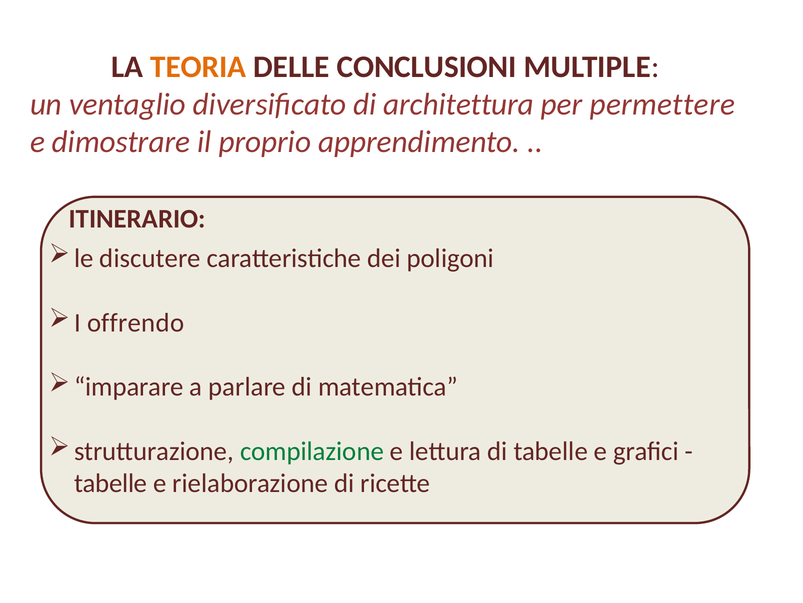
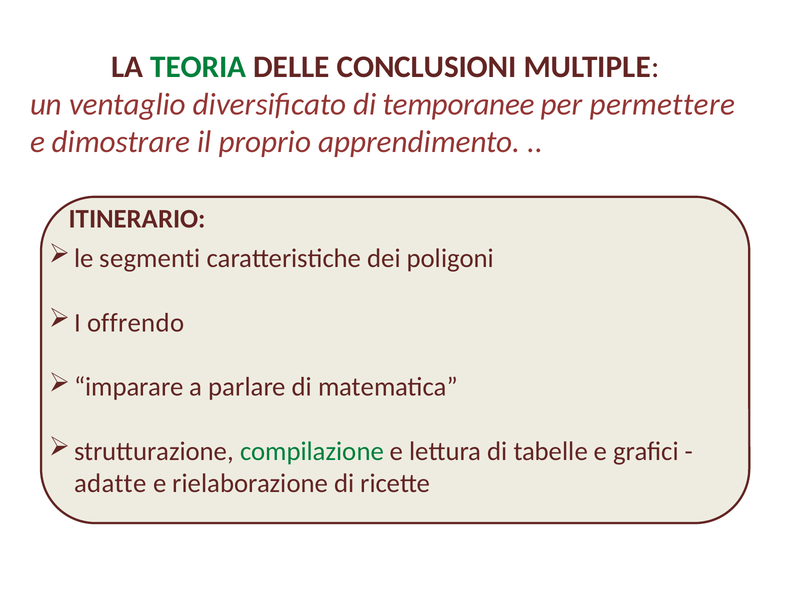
TEORIA colour: orange -> green (198, 67)
architettura: architettura -> temporanee (459, 104)
discutere: discutere -> segmenti (150, 258)
tabelle: tabelle -> adatte (110, 483)
